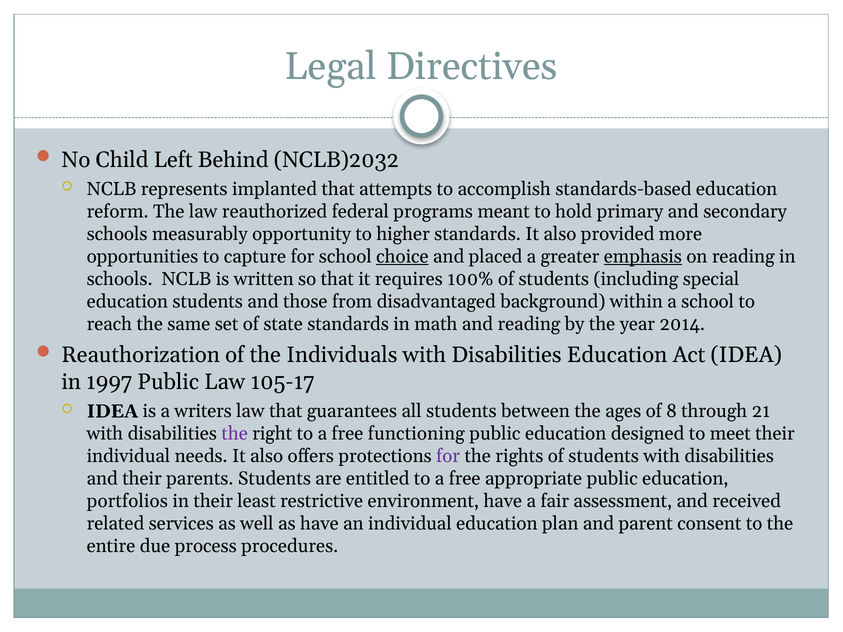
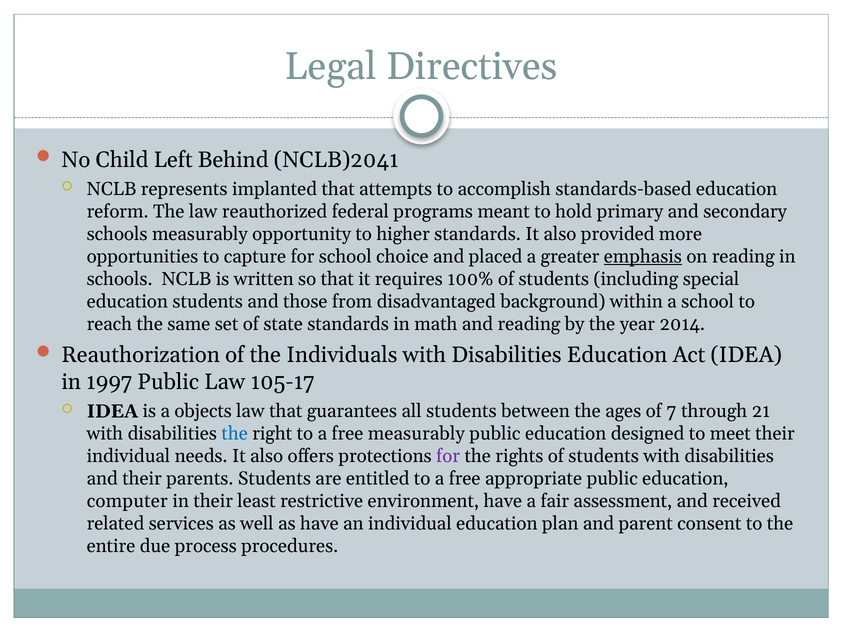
NCLB)2032: NCLB)2032 -> NCLB)2041 (336, 160)
choice underline: present -> none (402, 257)
writers: writers -> objects (203, 411)
8: 8 -> 7 (671, 411)
the colour: purple -> blue (235, 434)
free functioning: functioning -> measurably (416, 434)
portfolios: portfolios -> computer (127, 501)
